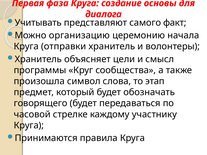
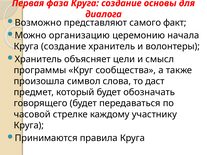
Учитывать: Учитывать -> Возможно (38, 23)
отправки: отправки -> создание (64, 47)
этап: этап -> даст (155, 81)
